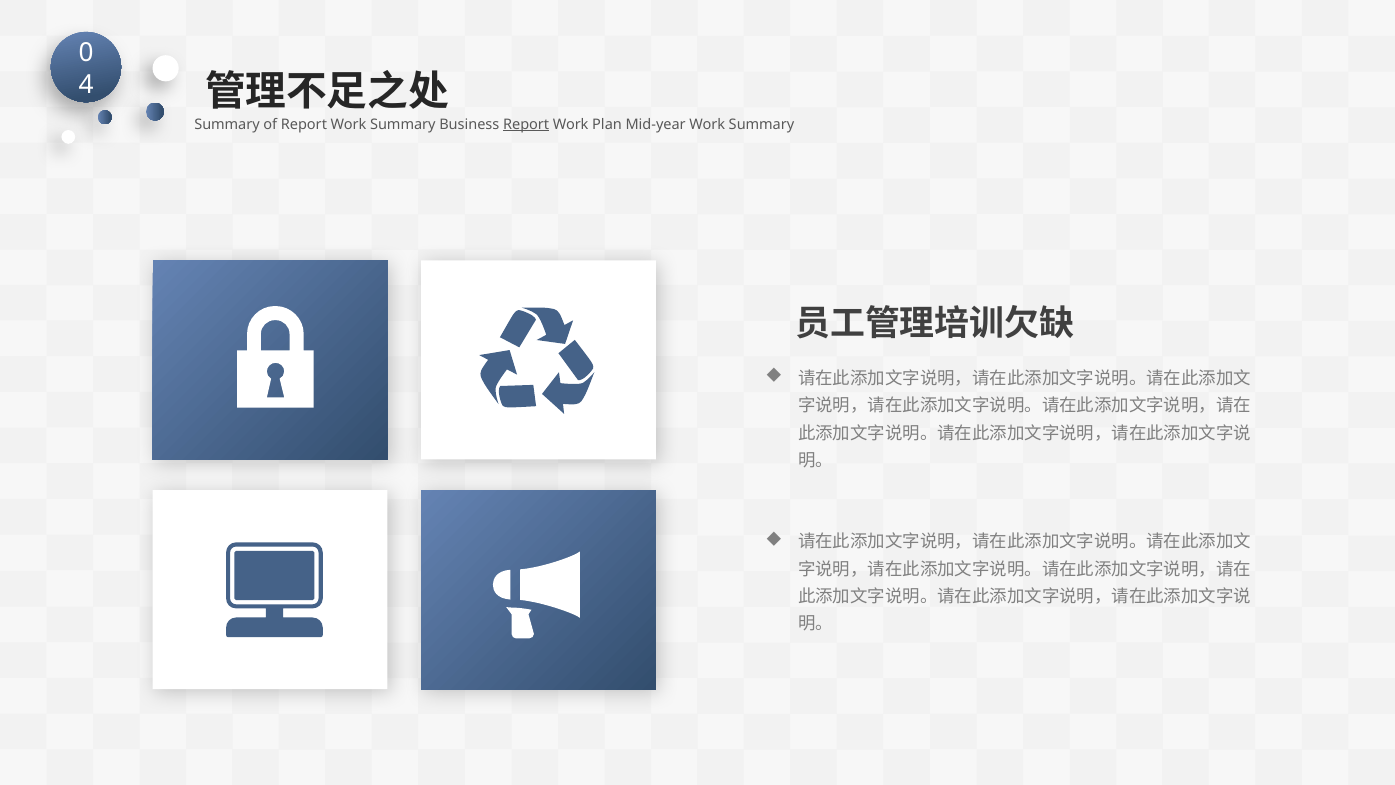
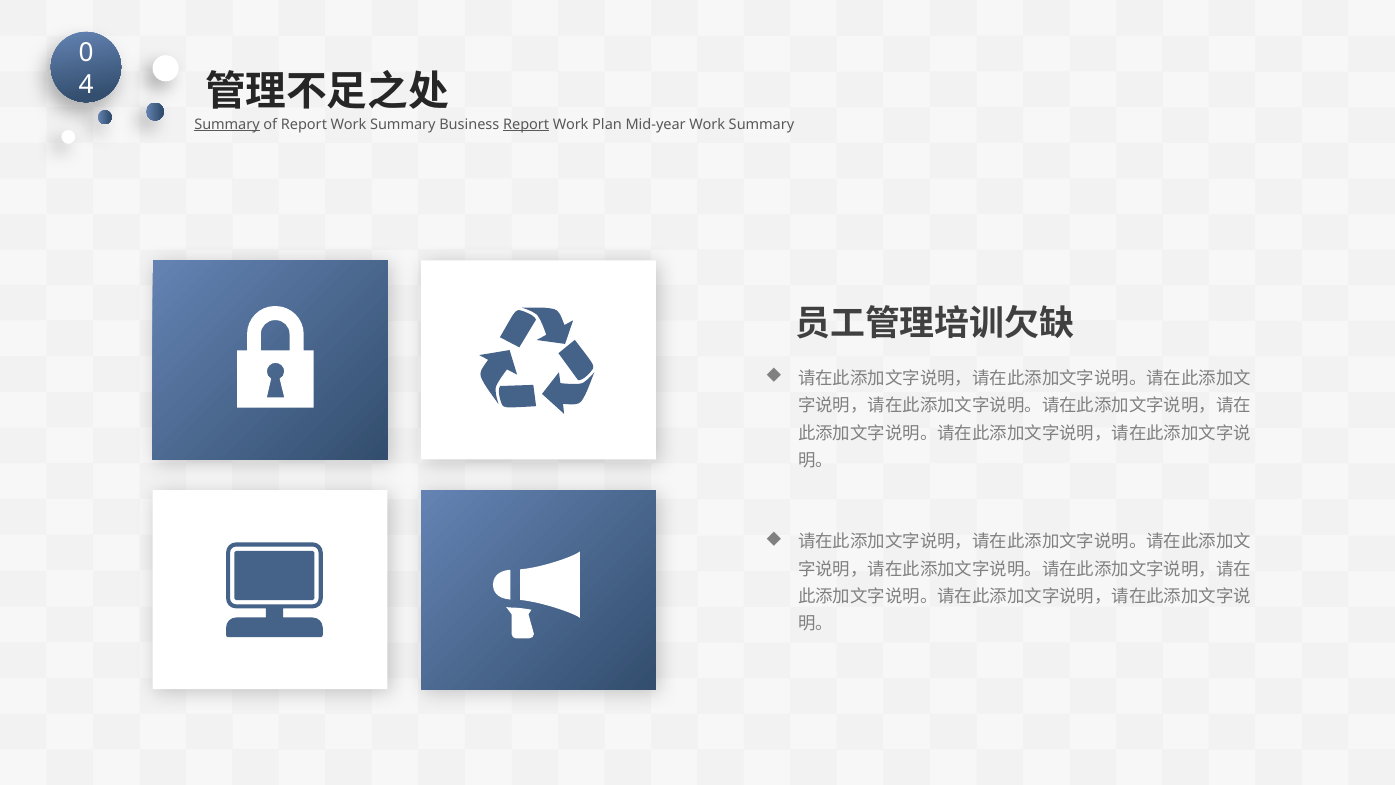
Summary underline: none -> present (227, 124)
